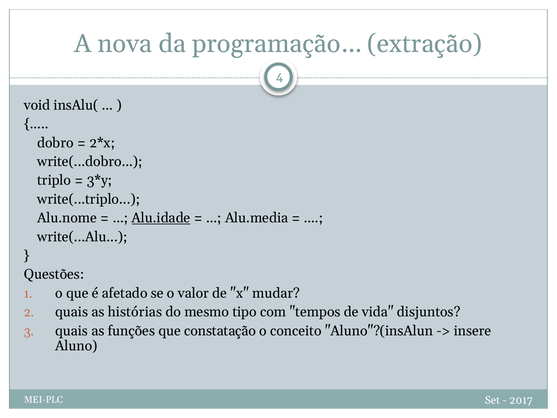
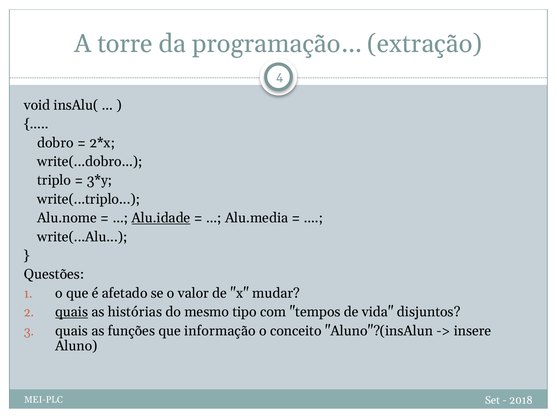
nova: nova -> torre (125, 44)
quais underline: none -> present (72, 312)
constatação: constatação -> informação (220, 331)
2017: 2017 -> 2018 (521, 400)
